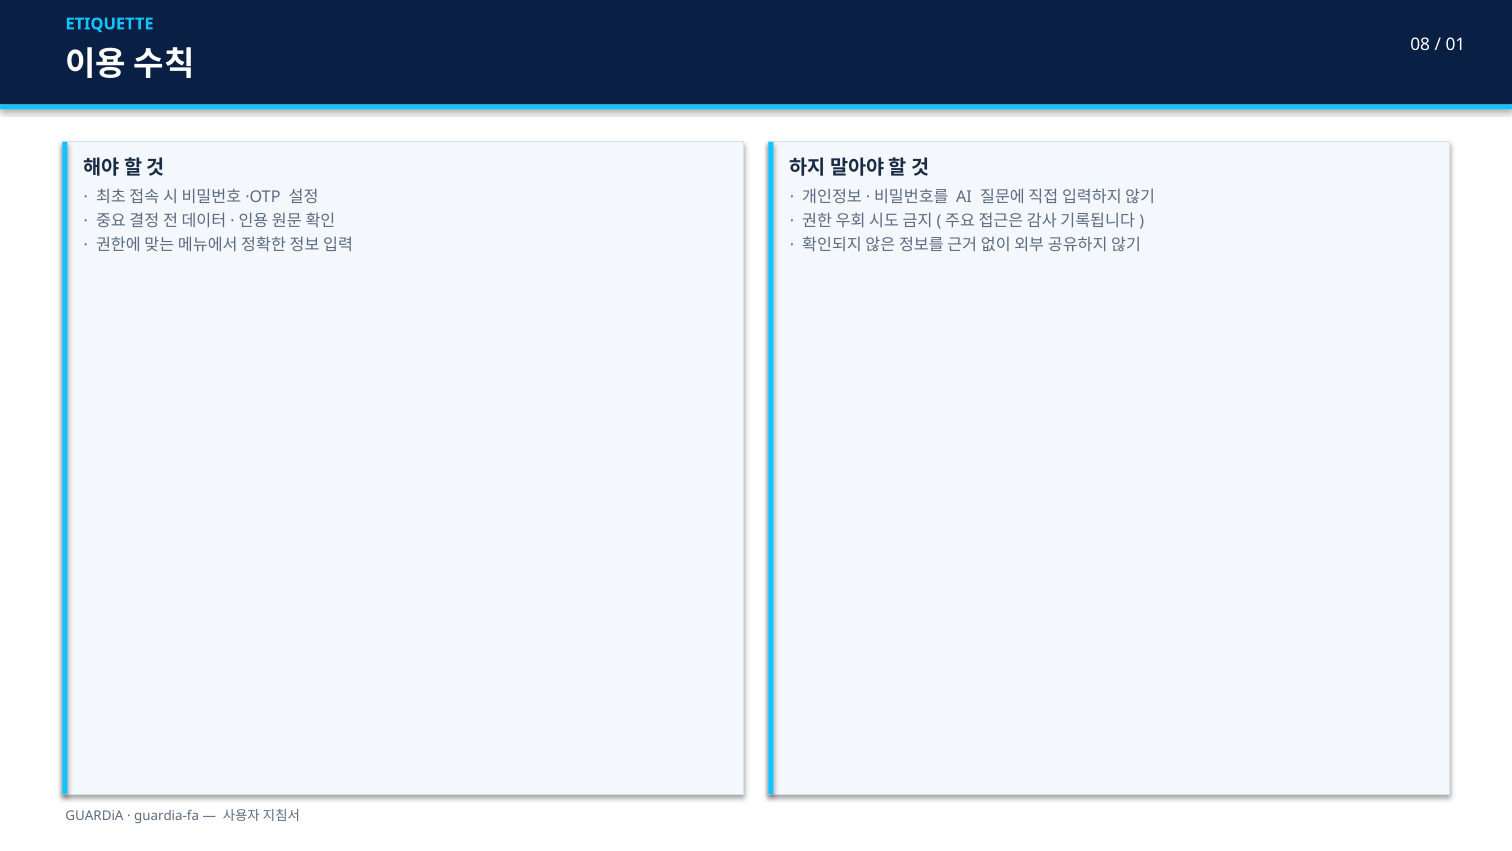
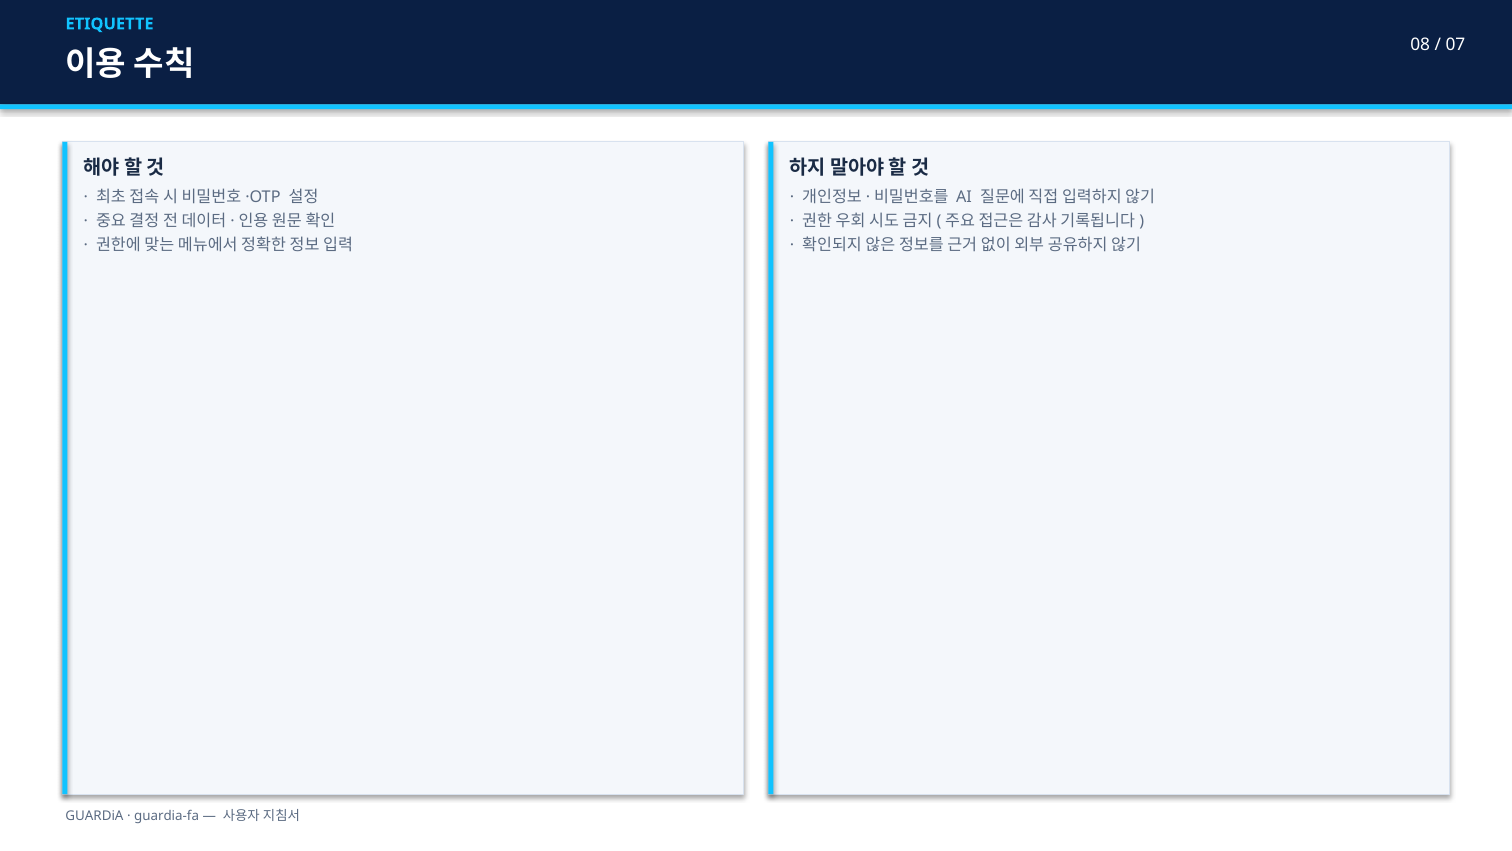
01: 01 -> 07 (1455, 45)
